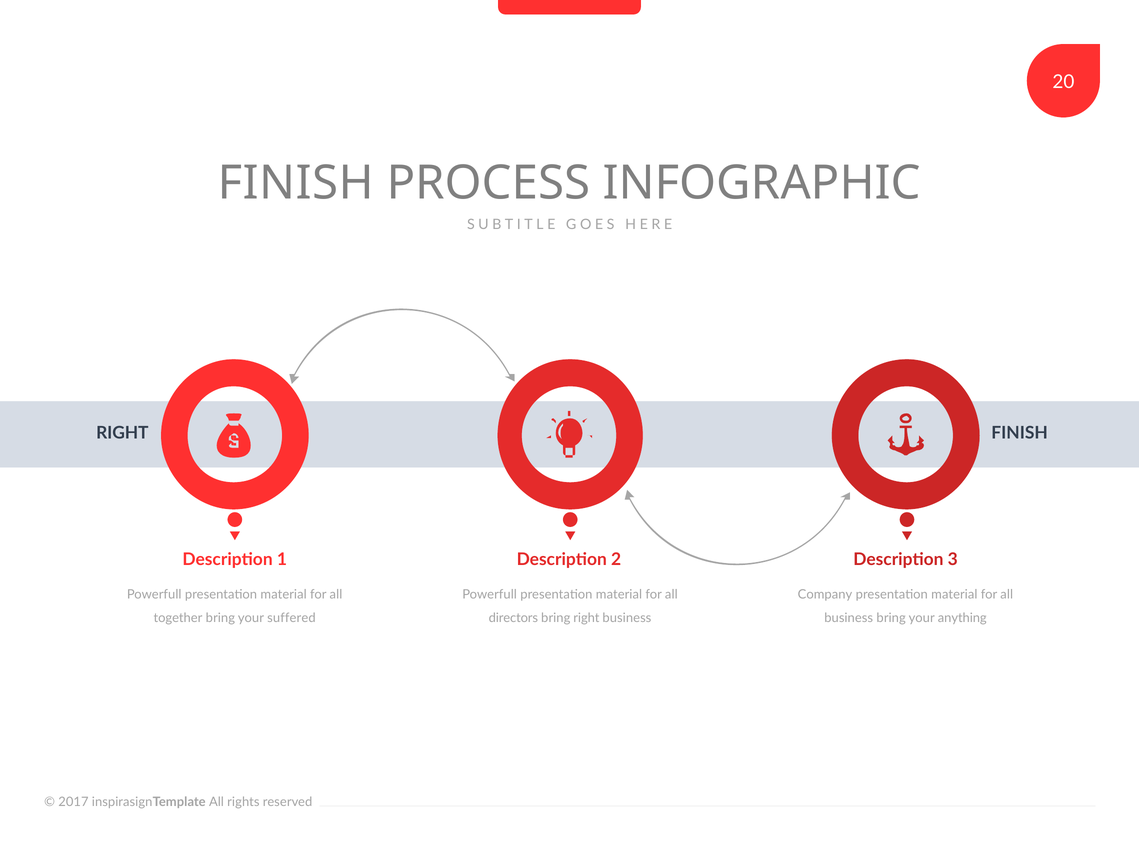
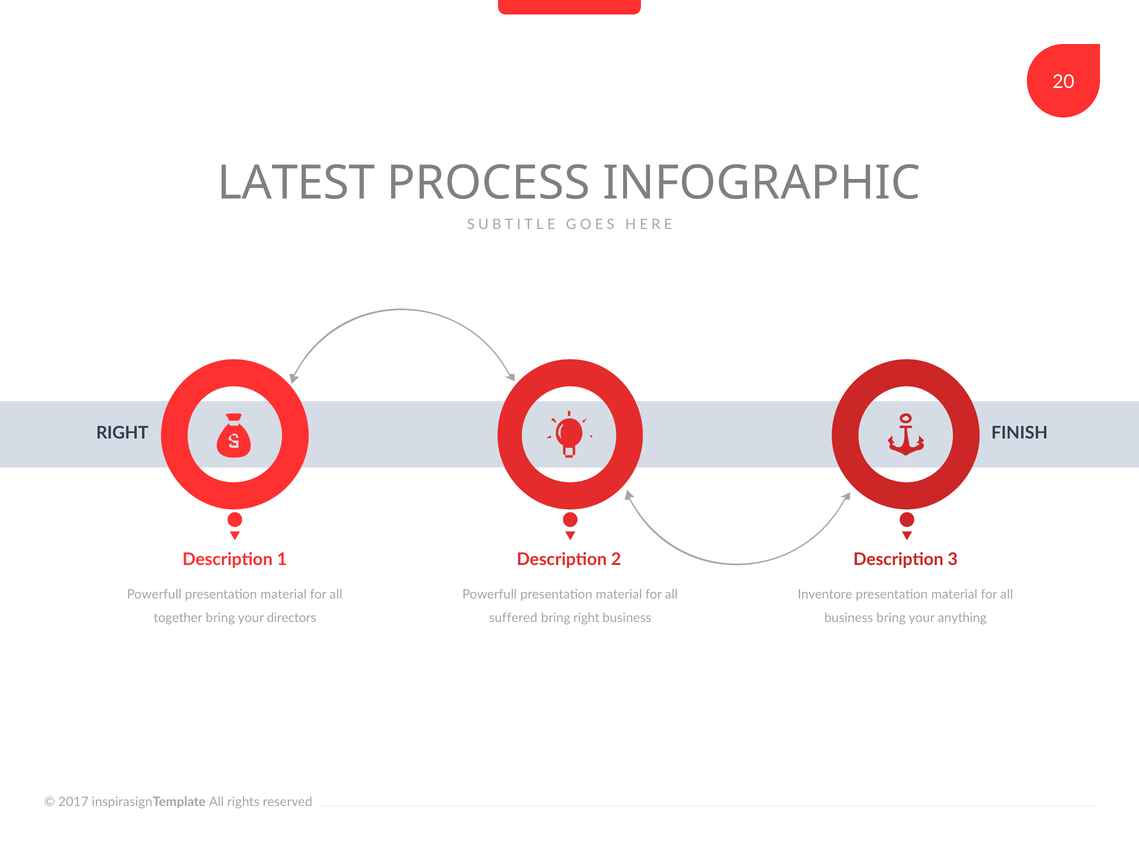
FINISH: FINISH -> LATEST (296, 183)
Company: Company -> Inventore (825, 595)
suffered: suffered -> directors (292, 618)
directors: directors -> suffered (513, 618)
